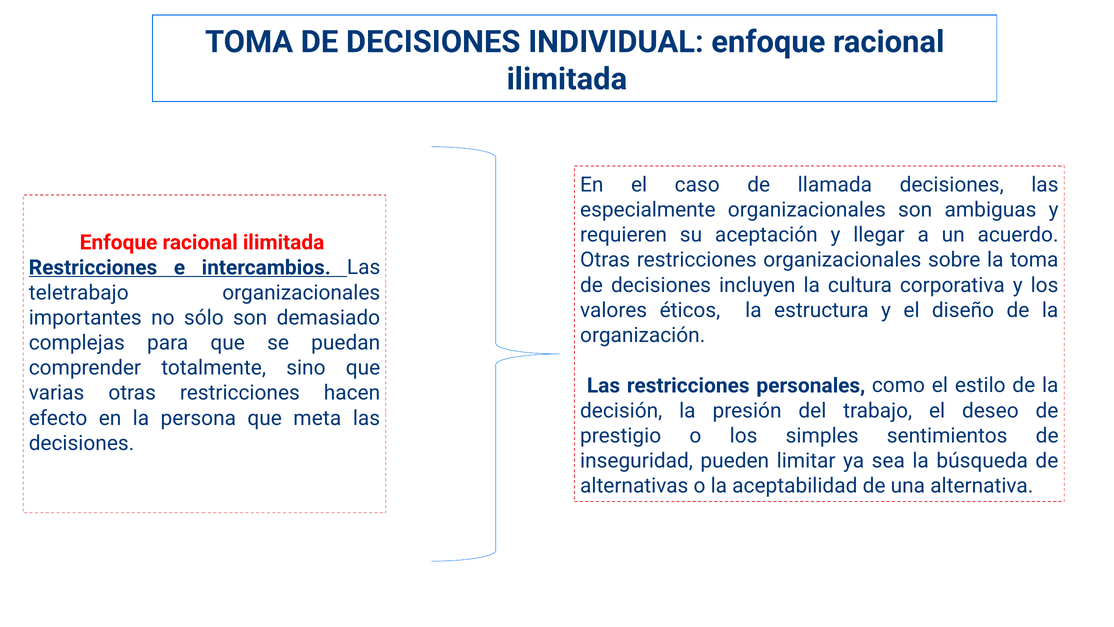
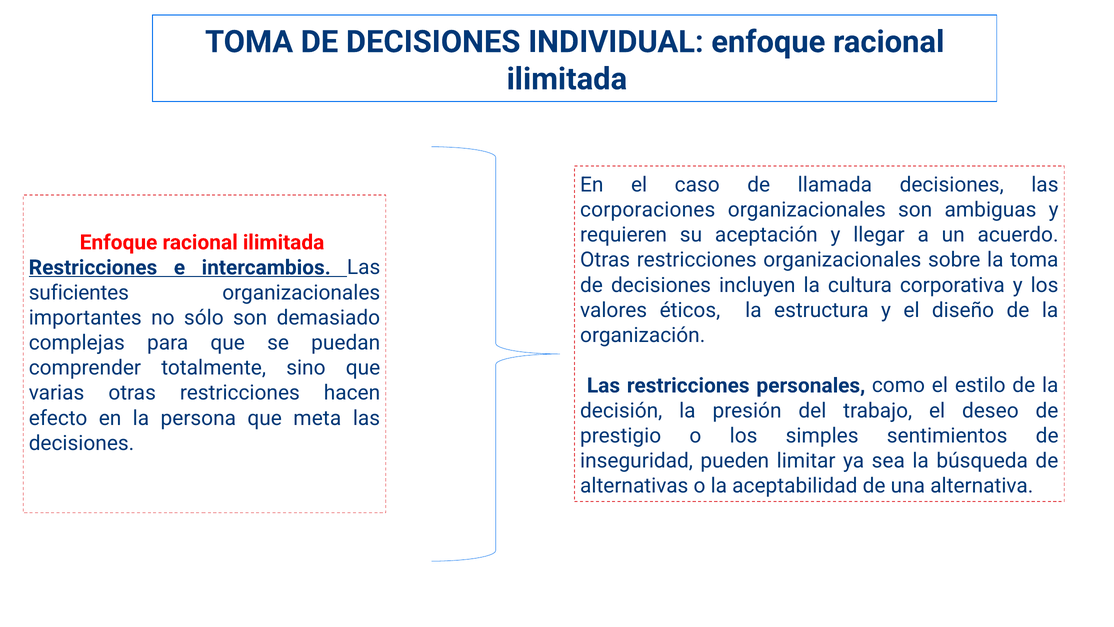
especialmente: especialmente -> corporaciones (648, 210)
teletrabajo: teletrabajo -> suficientes (79, 292)
